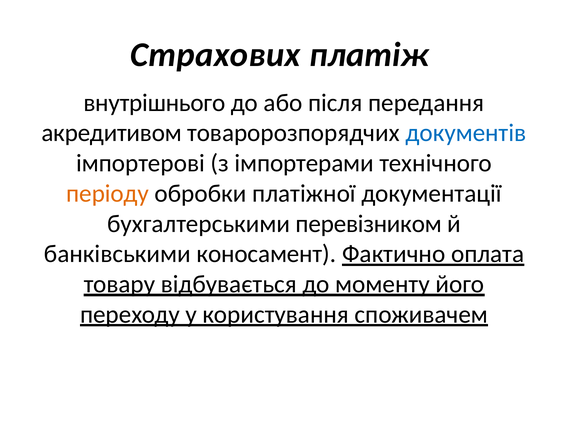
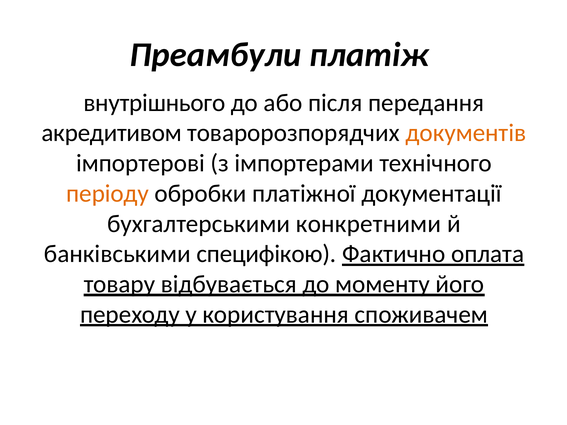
Страхових: Страхових -> Преамбули (215, 55)
документів colour: blue -> orange (466, 133)
перевізником: перевізником -> конкретними (369, 224)
коносамент: коносамент -> специфікою (266, 254)
